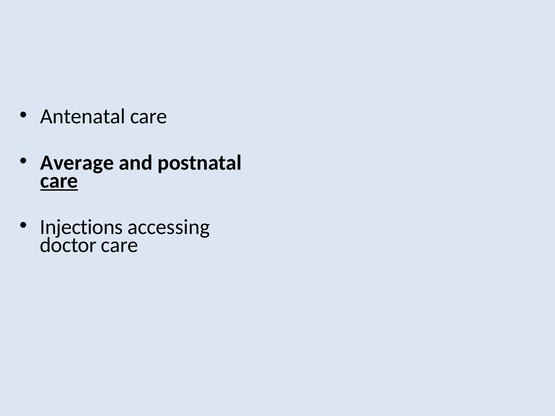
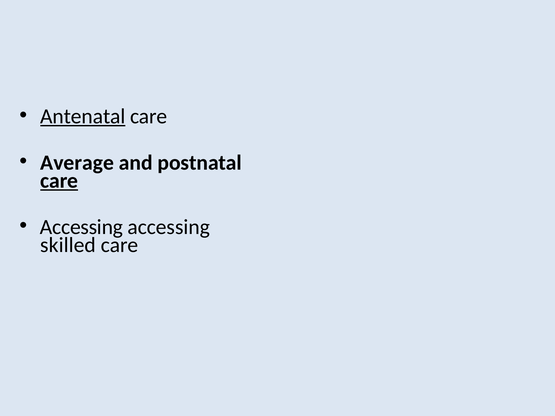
Antenatal underline: none -> present (83, 117)
Injections: Injections -> Accessing (81, 227)
doctor: doctor -> skilled (68, 245)
